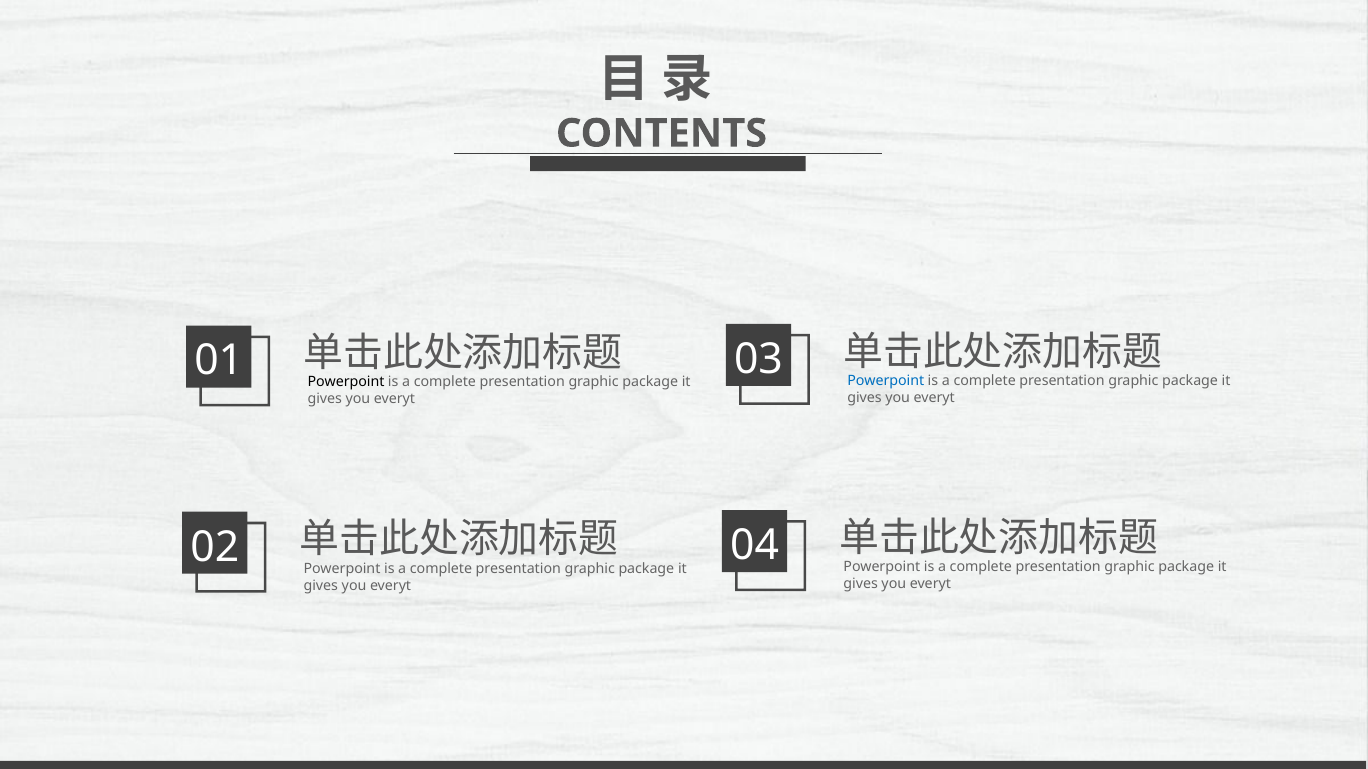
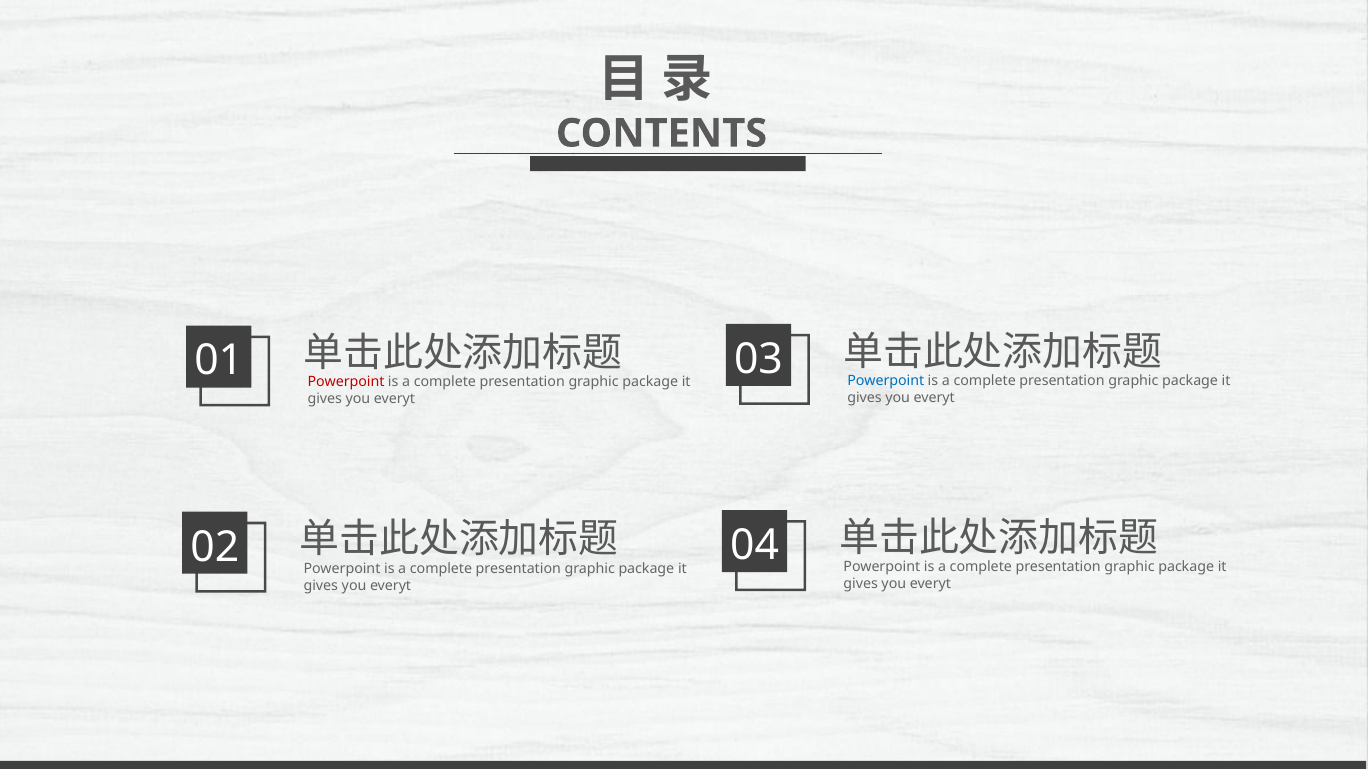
Powerpoint colour: black -> red (346, 382)
